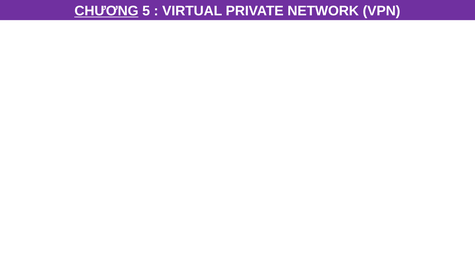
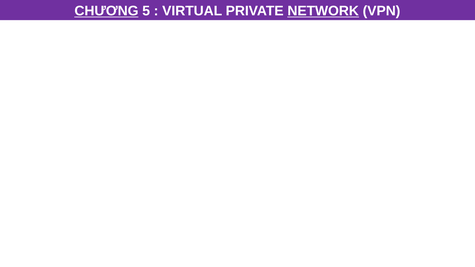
NETWORK underline: none -> present (323, 11)
